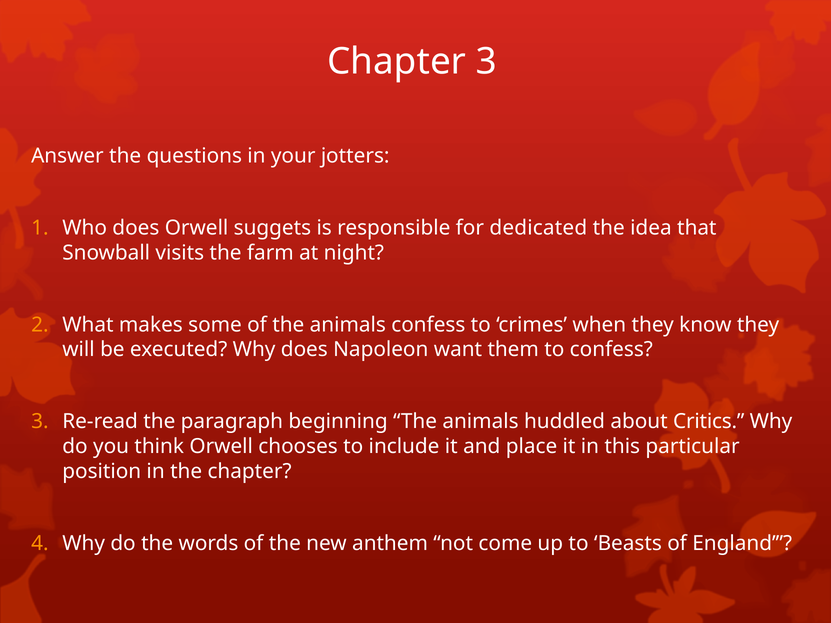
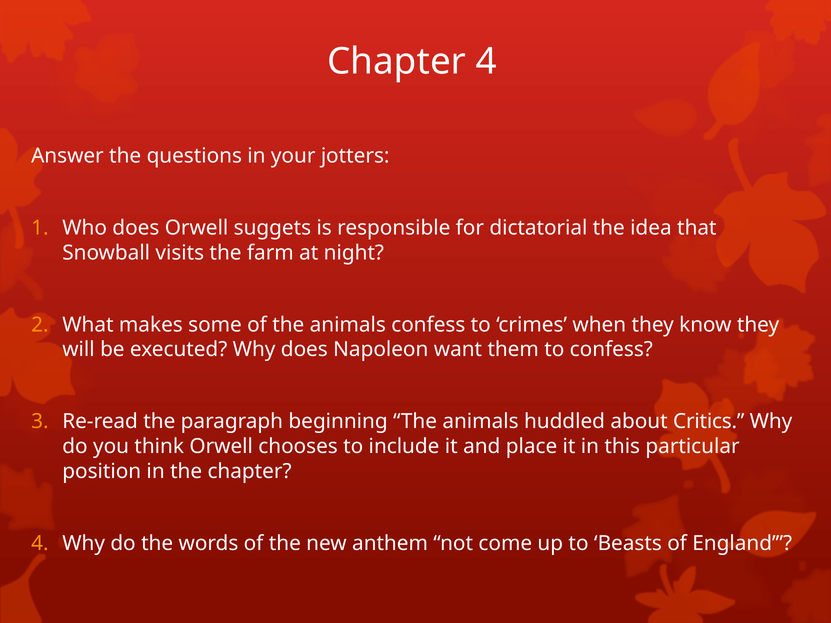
3: 3 -> 4 (486, 62)
dedicated: dedicated -> dictatorial (538, 228)
